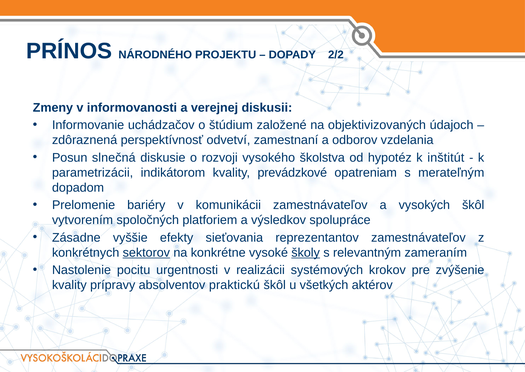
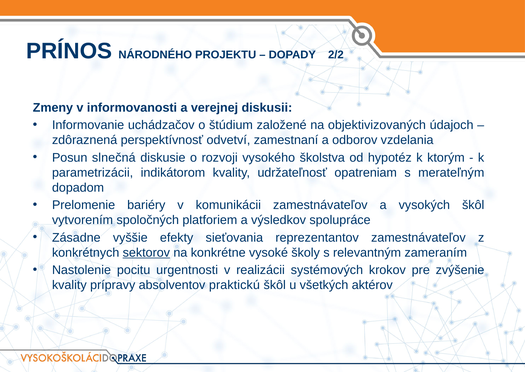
inštitút: inštitút -> ktorým (446, 157)
prevádzkové: prevádzkové -> udržateľnosť (292, 172)
školy underline: present -> none (306, 252)
